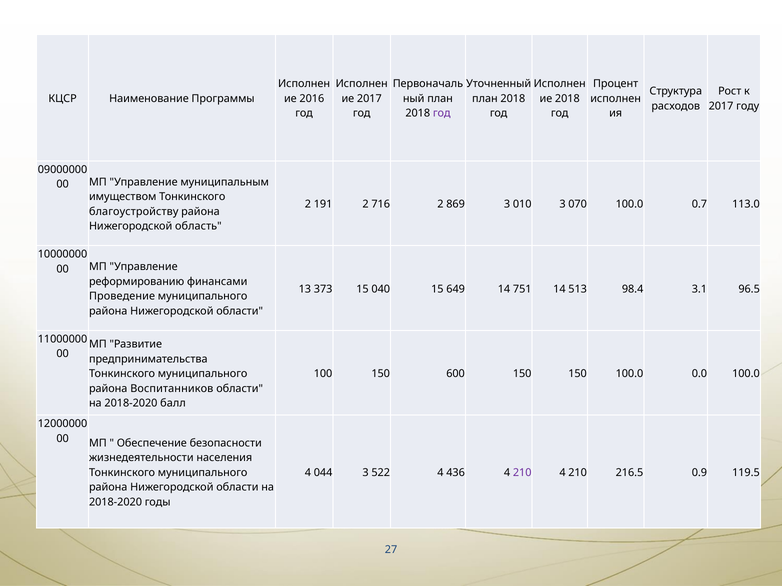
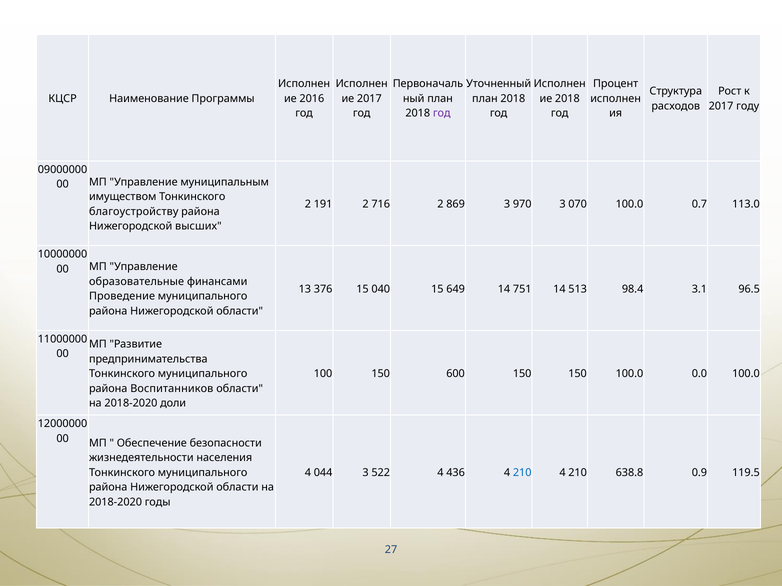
010: 010 -> 970 (522, 204)
область: область -> высших (198, 226)
реформированию: реформированию -> образовательные (137, 282)
373: 373 -> 376 (323, 289)
балл: балл -> доли (173, 404)
210 colour: purple -> blue (522, 473)
216.5: 216.5 -> 638.8 (629, 473)
